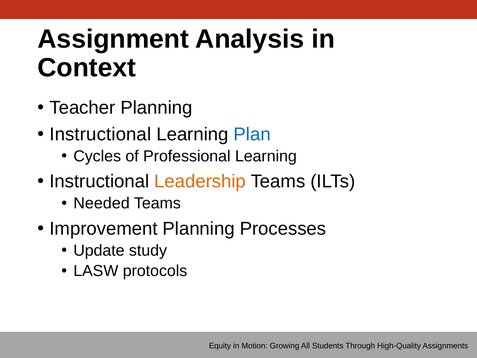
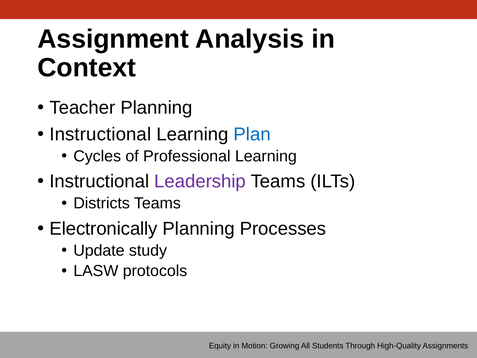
Leadership colour: orange -> purple (200, 181)
Needed: Needed -> Districts (102, 203)
Improvement: Improvement -> Electronically (104, 228)
